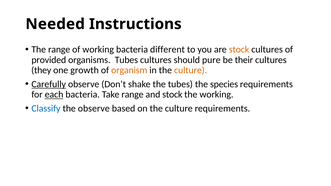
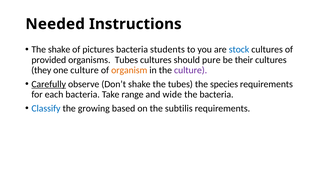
The range: range -> shake (59, 50)
of working: working -> pictures (98, 50)
different: different -> students (167, 50)
stock colour: orange -> blue (239, 50)
one growth: growth -> culture (85, 70)
culture colour: orange -> purple (191, 70)
each underline: present -> none (54, 95)
and stock: stock -> wide (172, 95)
the working: working -> bacteria (217, 95)
the observe: observe -> growing (94, 108)
on the culture: culture -> subtilis (179, 108)
